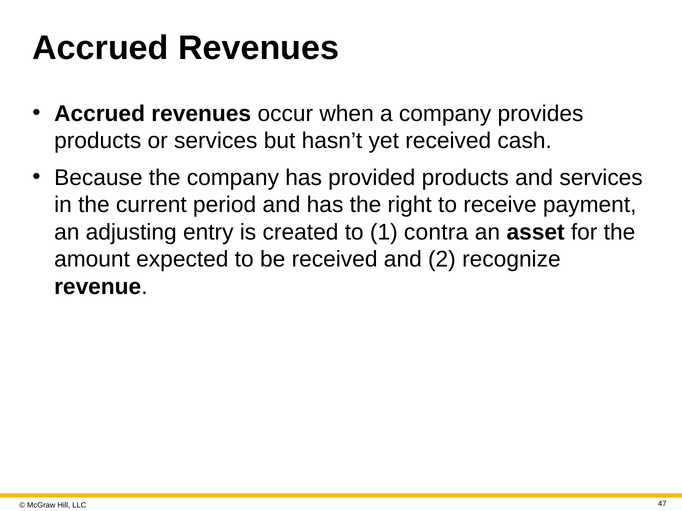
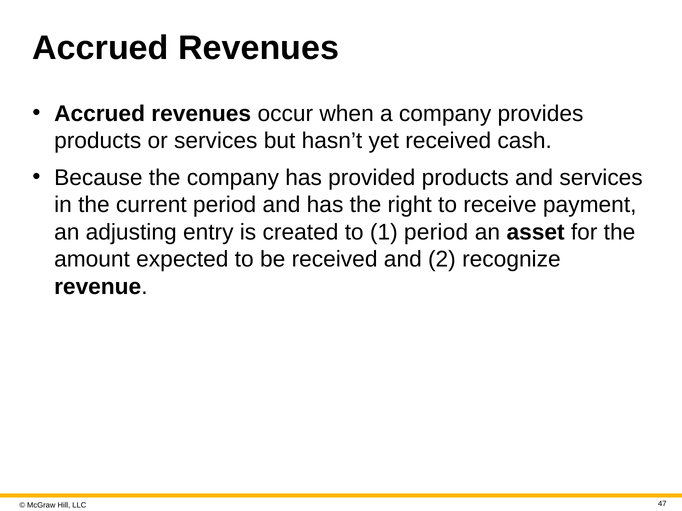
1 contra: contra -> period (436, 232)
